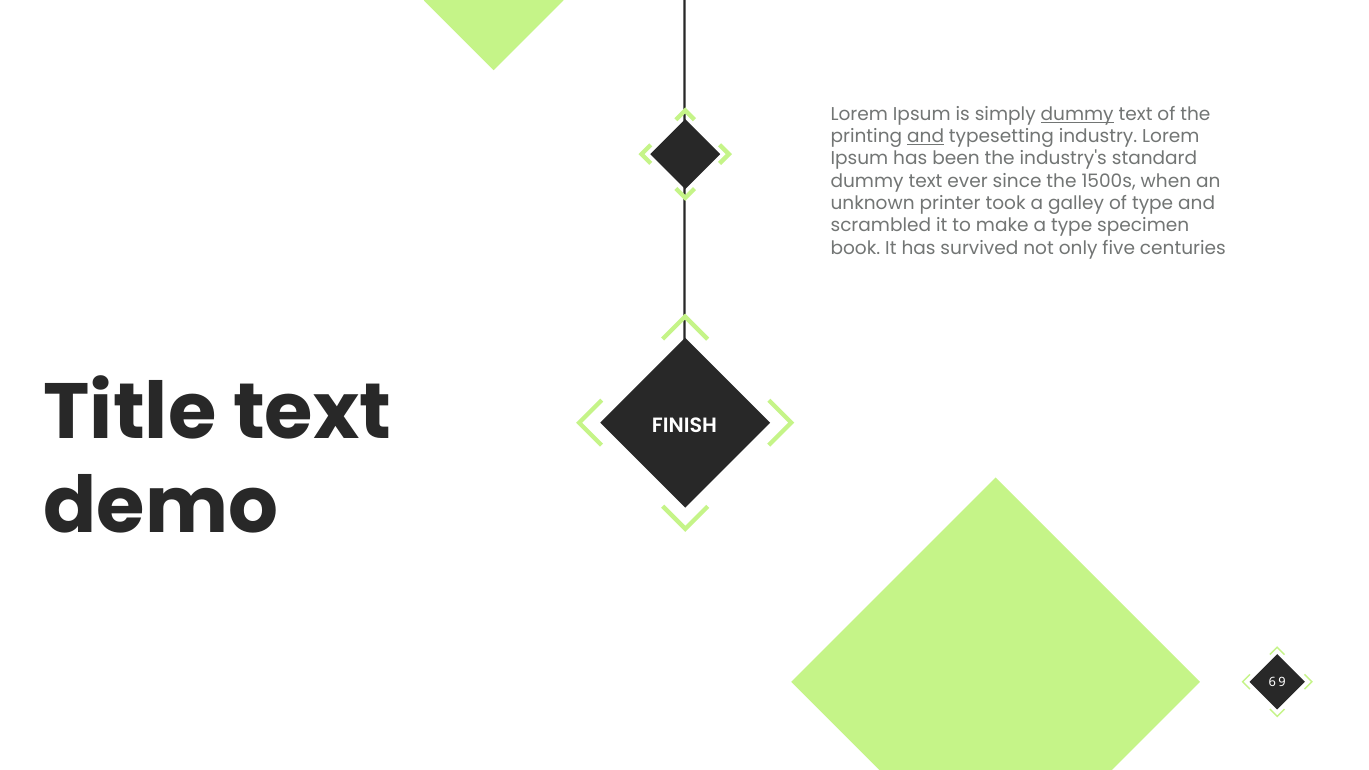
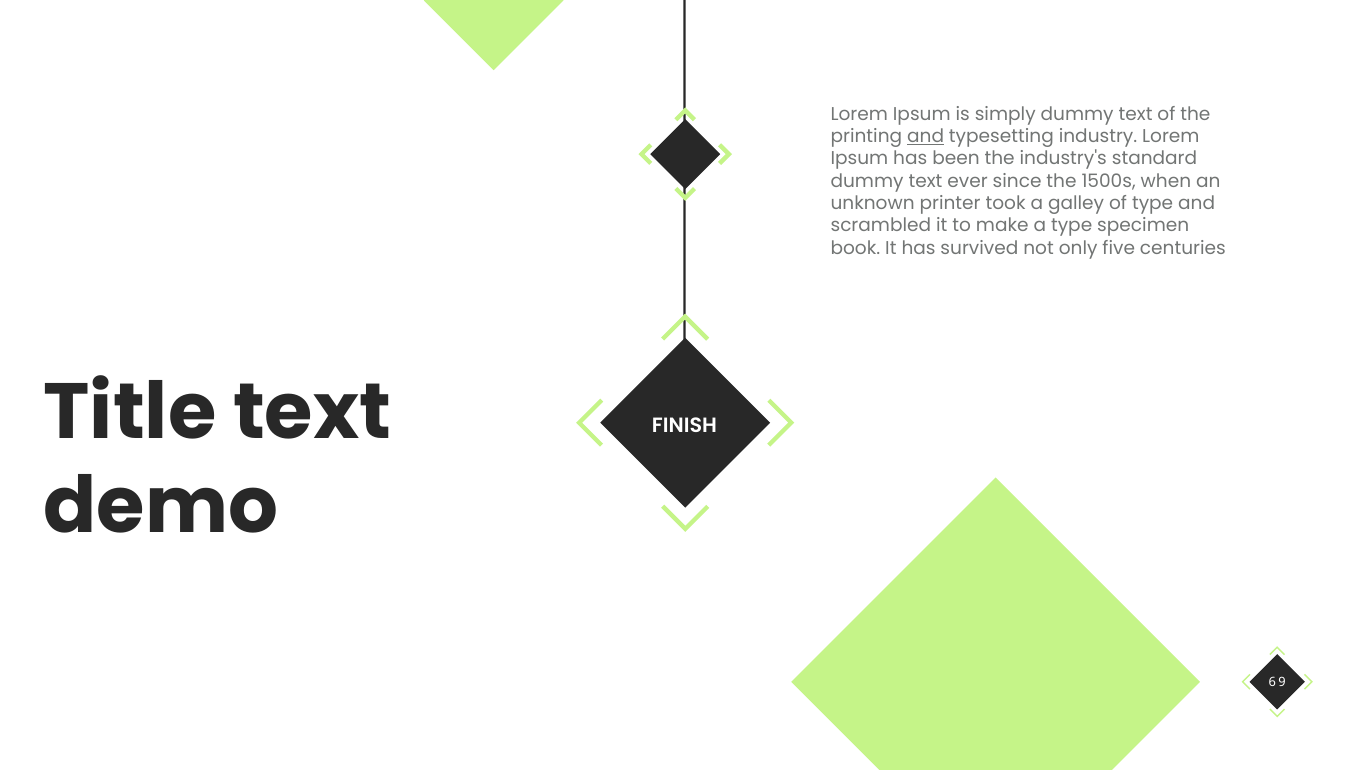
dummy underline: present -> none (1077, 114)
